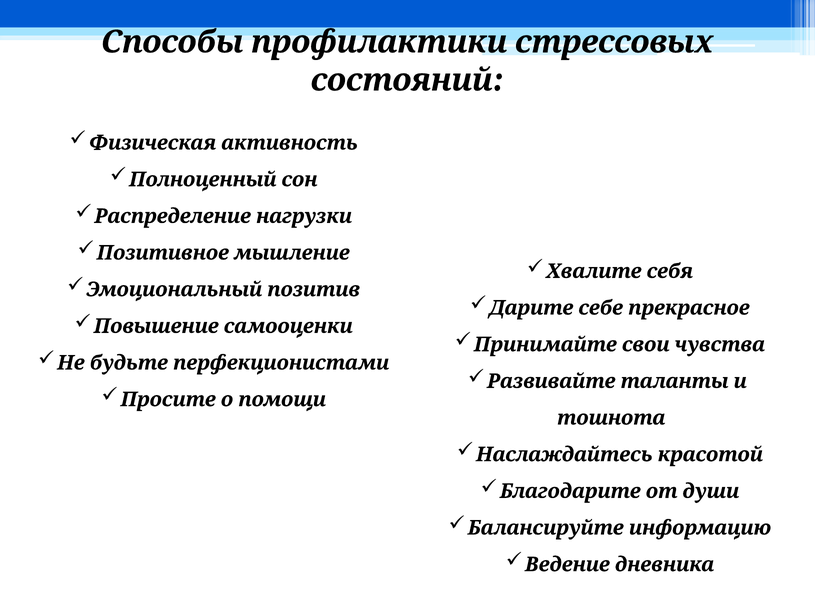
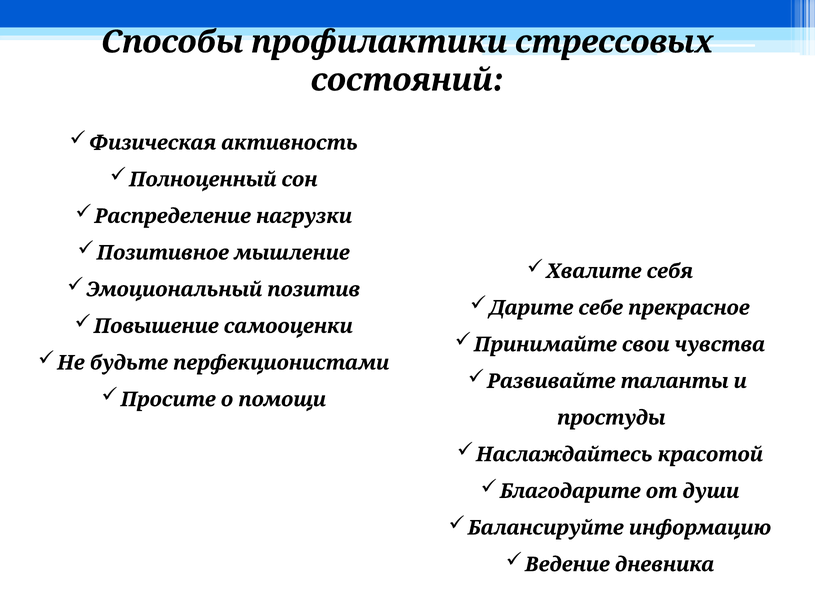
тошнота: тошнота -> простуды (611, 418)
